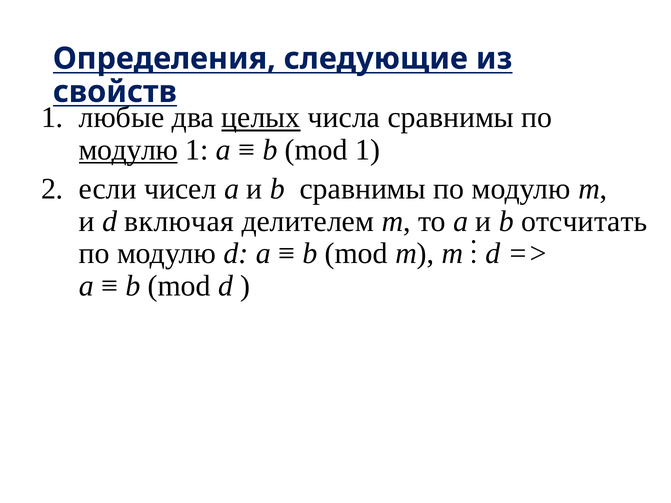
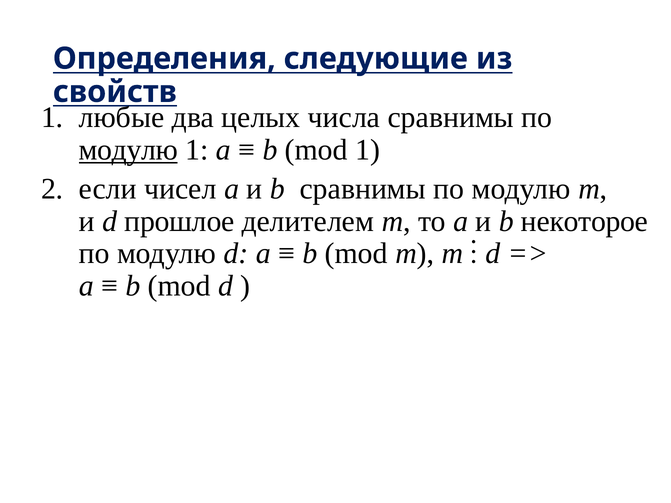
целых underline: present -> none (261, 118)
включая: включая -> прошлое (179, 221)
отсчитать: отсчитать -> некоторое (585, 221)
